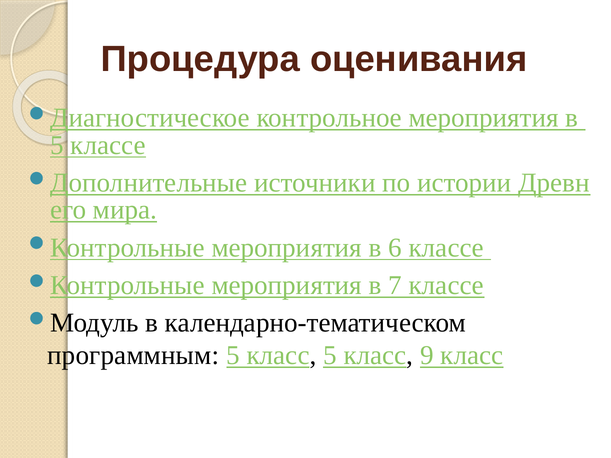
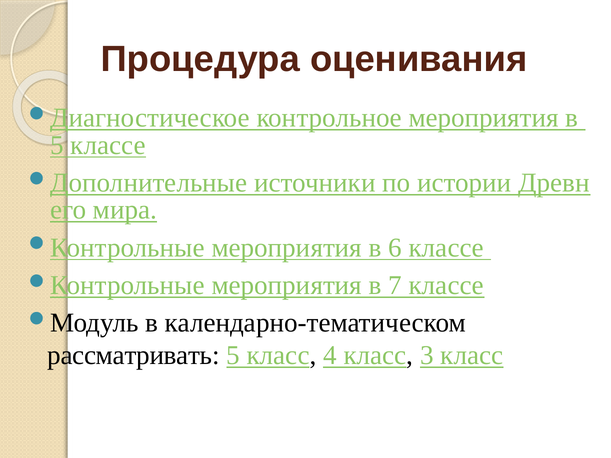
программным: программным -> рассматривать (133, 356)
класс 5: 5 -> 4 (330, 356)
9: 9 -> 3 (427, 356)
